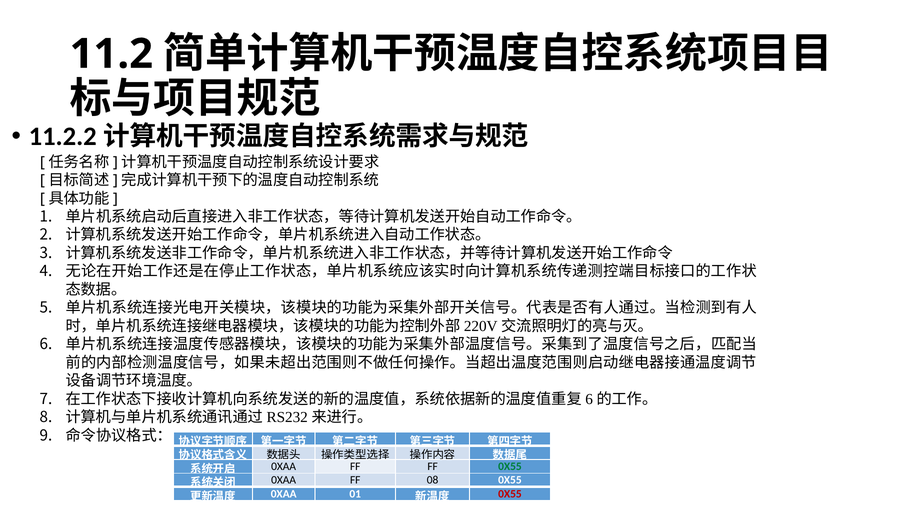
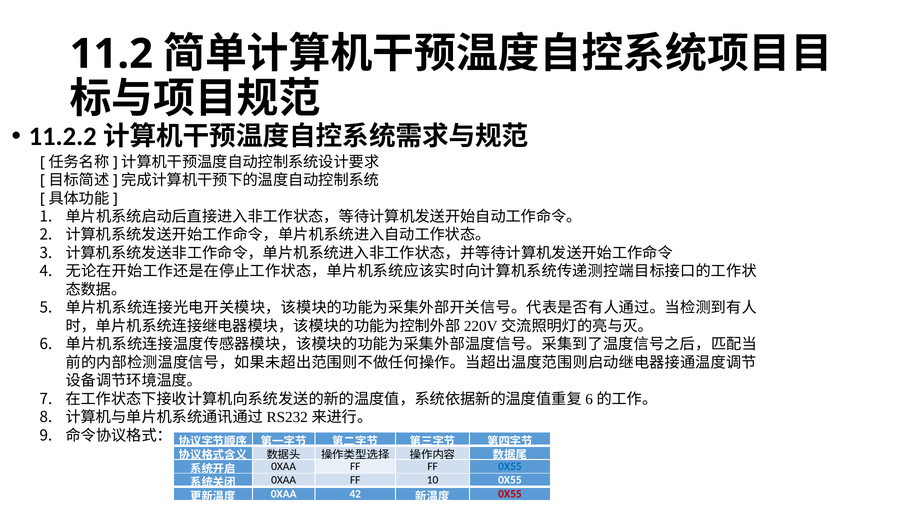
0X55 colour: green -> blue (510, 467)
08: 08 -> 10 (433, 481)
01: 01 -> 42 (355, 494)
